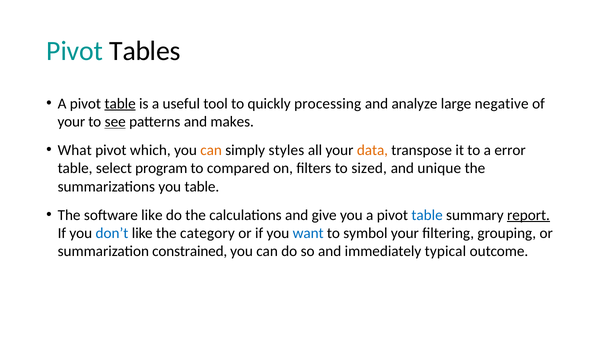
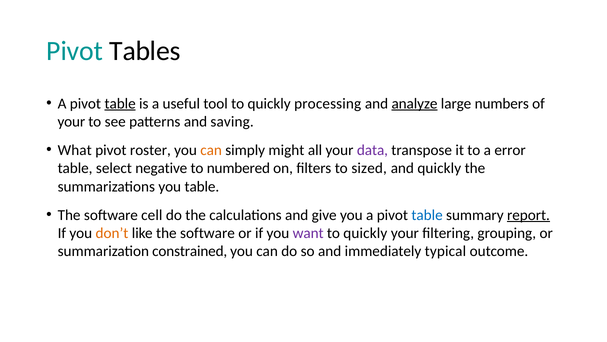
analyze underline: none -> present (414, 103)
negative: negative -> numbers (502, 103)
see underline: present -> none (115, 122)
makes: makes -> saving (232, 122)
which: which -> roster (150, 150)
styles: styles -> might (286, 150)
data colour: orange -> purple (372, 150)
program: program -> negative (161, 168)
compared: compared -> numbered (238, 168)
and unique: unique -> quickly (439, 168)
software like: like -> cell (152, 215)
don’t colour: blue -> orange (112, 233)
like the category: category -> software (207, 233)
want colour: blue -> purple (308, 233)
symbol: symbol -> quickly (365, 233)
